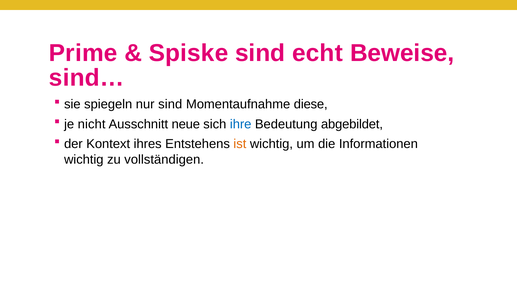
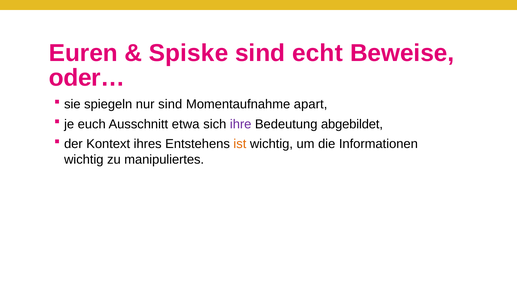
Prime: Prime -> Euren (83, 53)
sind…: sind… -> oder… (87, 78)
diese: diese -> apart (311, 104)
nicht: nicht -> euch (92, 124)
neue: neue -> etwa (186, 124)
ihre colour: blue -> purple (241, 124)
vollständigen: vollständigen -> manipuliertes (164, 159)
